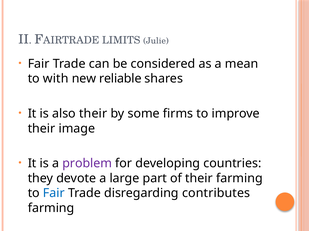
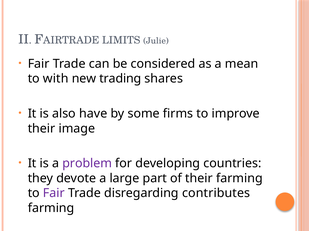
reliable: reliable -> trading (120, 79)
also their: their -> have (93, 114)
Fair colour: blue -> purple (54, 194)
